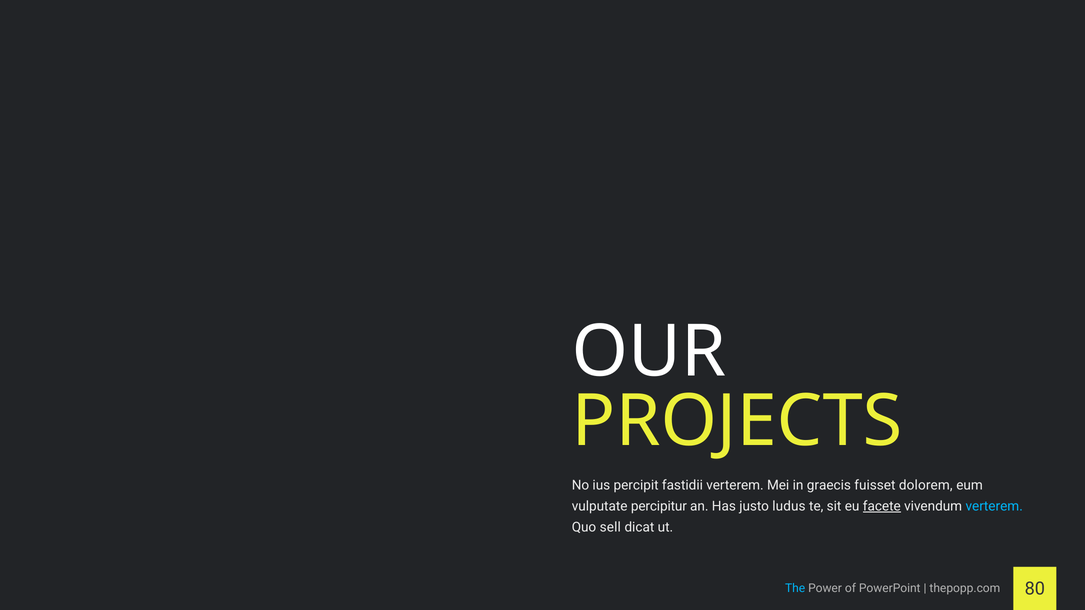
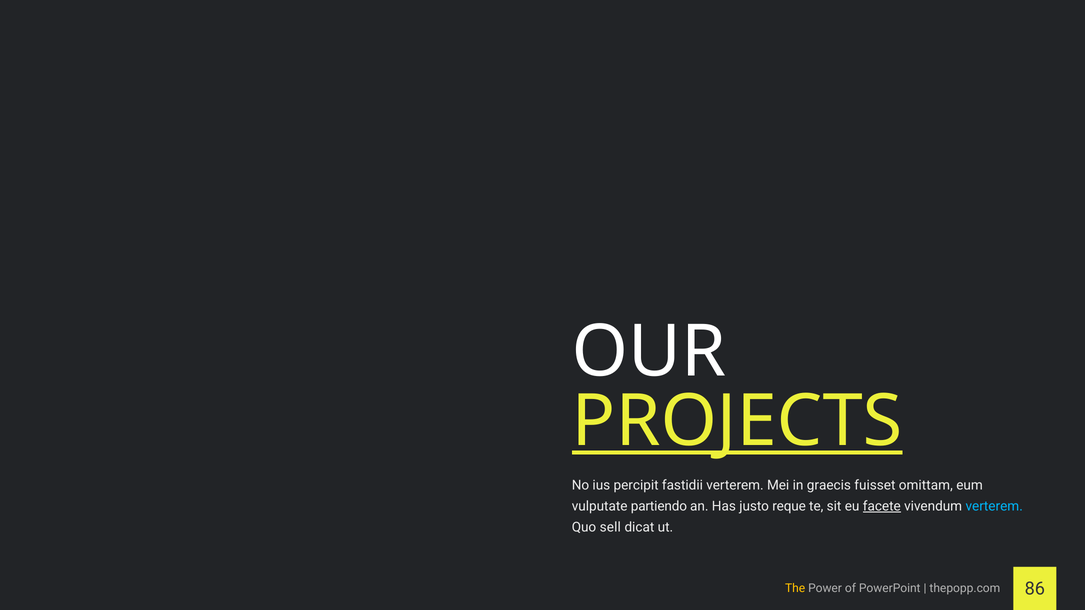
PROJECTS underline: none -> present (737, 422)
dolorem: dolorem -> omittam (926, 485)
percipitur: percipitur -> partiendo (659, 506)
ludus: ludus -> reque (789, 506)
The colour: light blue -> yellow (795, 589)
80: 80 -> 86 (1035, 589)
